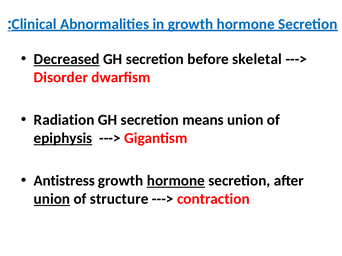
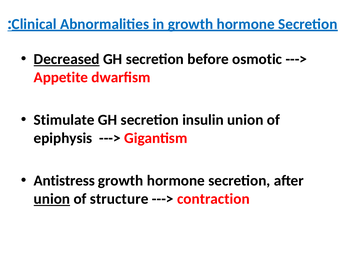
skeletal: skeletal -> osmotic (257, 59)
Disorder: Disorder -> Appetite (61, 78)
Radiation: Radiation -> Stimulate (64, 120)
means: means -> insulin (203, 120)
epiphysis underline: present -> none (63, 138)
hormone underline: present -> none (176, 181)
